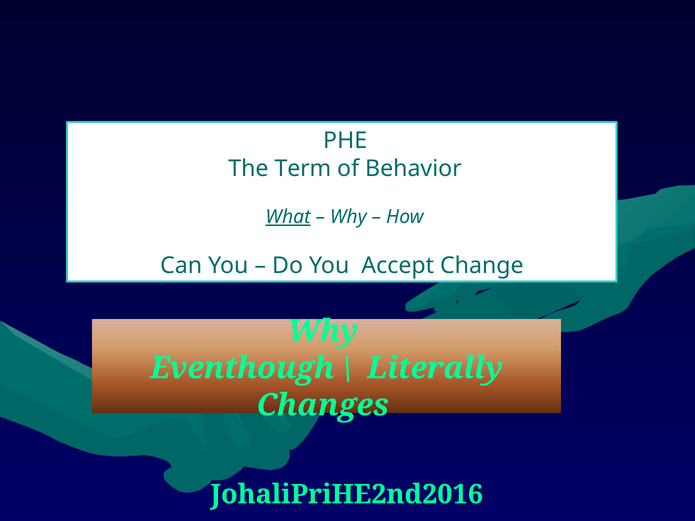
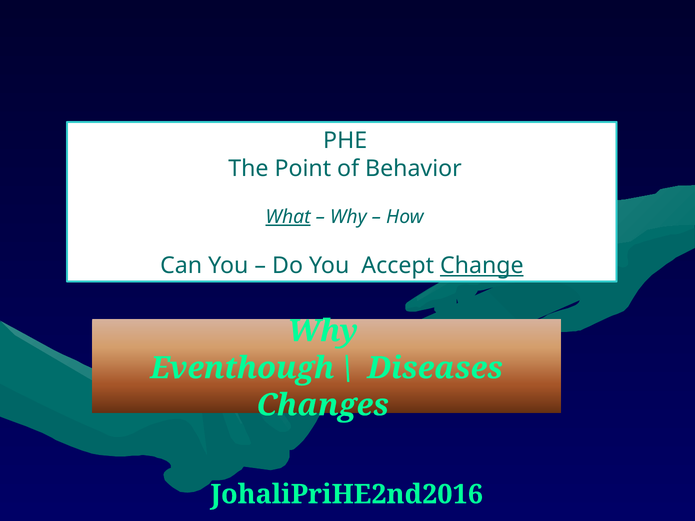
Term: Term -> Point (303, 169)
Change underline: none -> present (482, 266)
Literally: Literally -> Diseases (435, 368)
